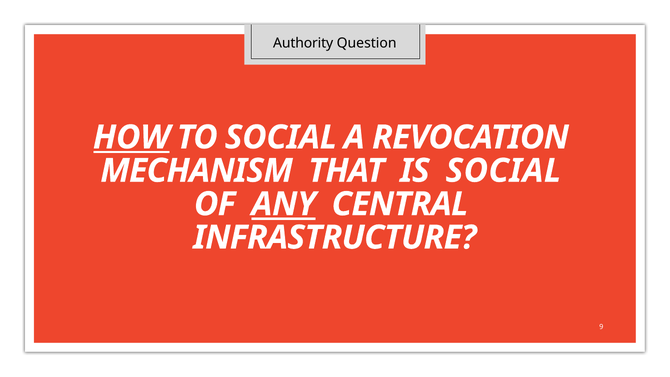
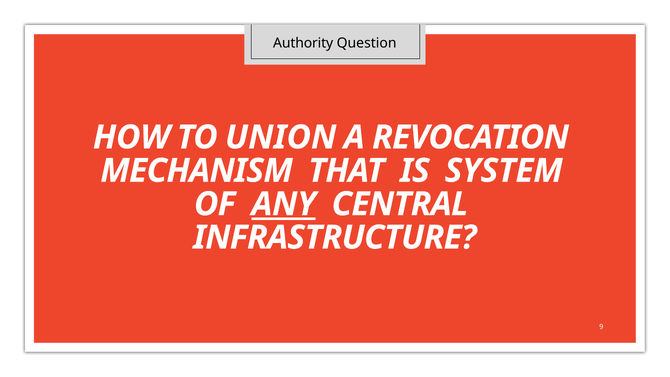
HOW underline: present -> none (132, 137)
TO SOCIAL: SOCIAL -> UNION (281, 137)
IS SOCIAL: SOCIAL -> SYSTEM (504, 171)
